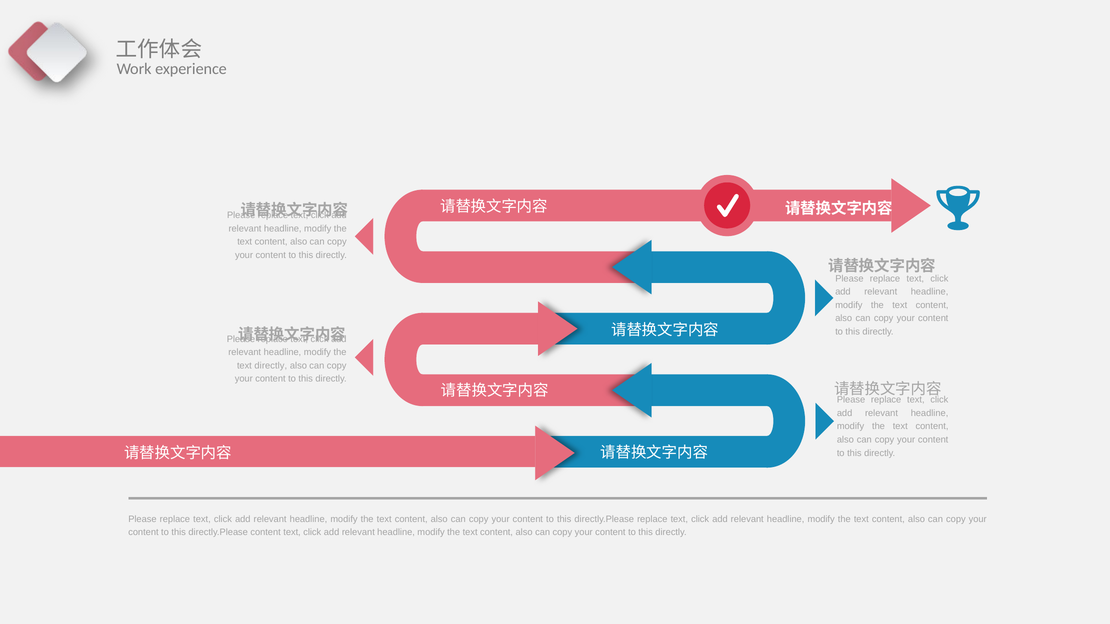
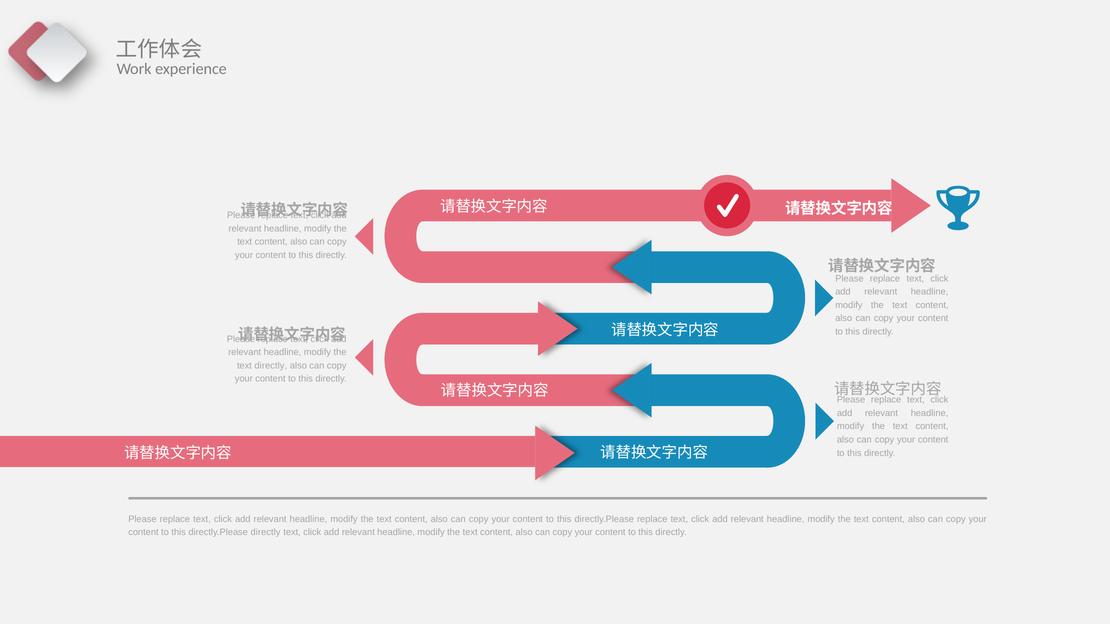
directly.Please content: content -> directly (266, 533)
